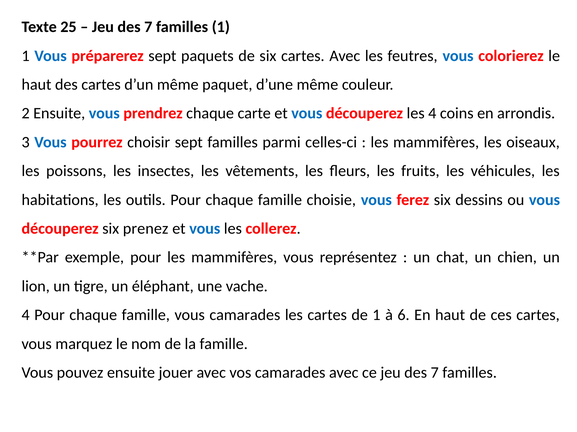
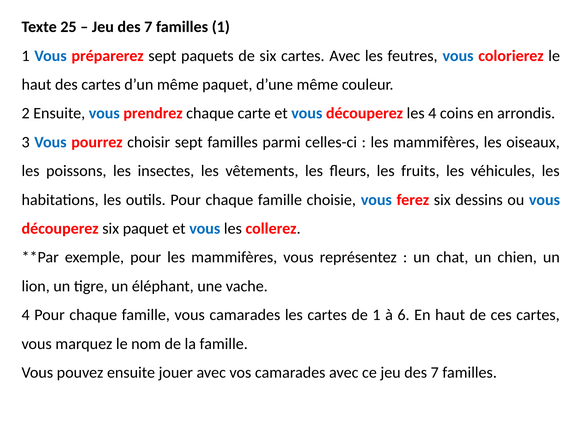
six prenez: prenez -> paquet (146, 229)
